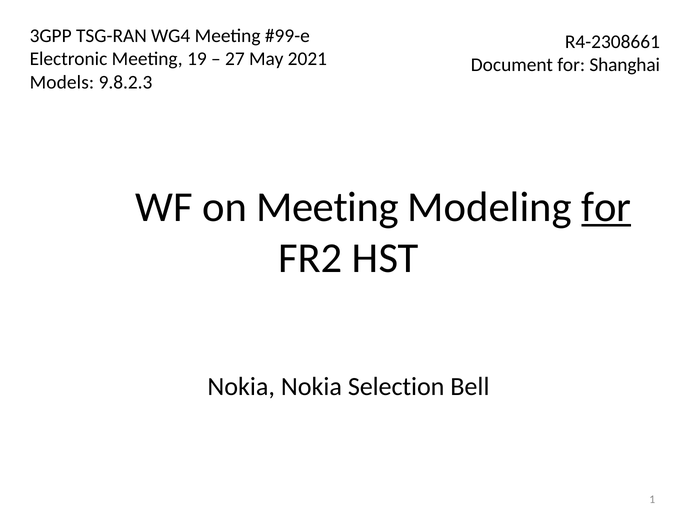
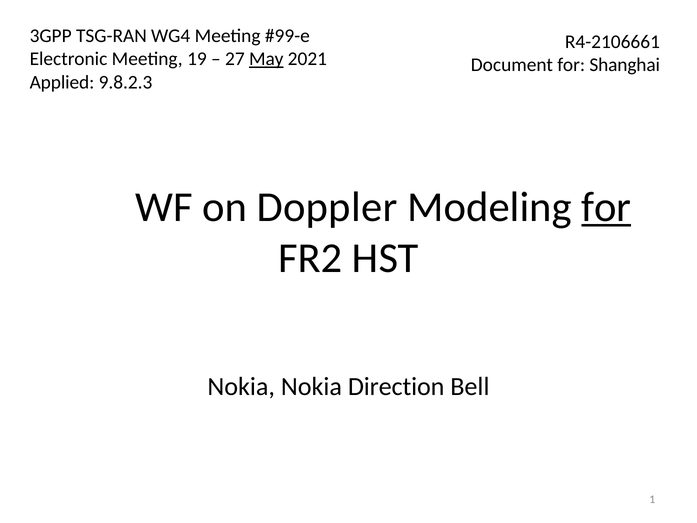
R4-2308661: R4-2308661 -> R4-2106661 (612, 42)
May underline: none -> present (266, 59)
Models: Models -> Applied (62, 82)
on Meeting: Meeting -> Doppler (327, 207)
Selection: Selection -> Direction (396, 387)
